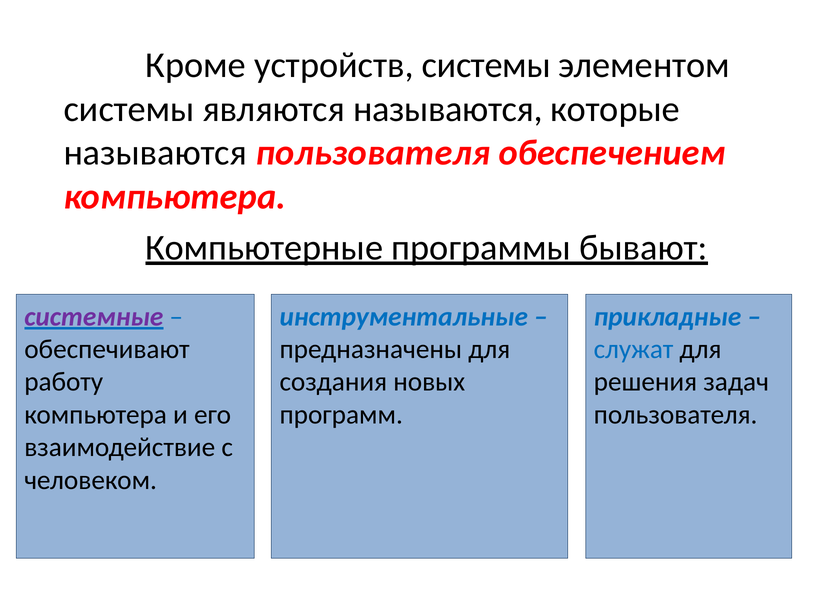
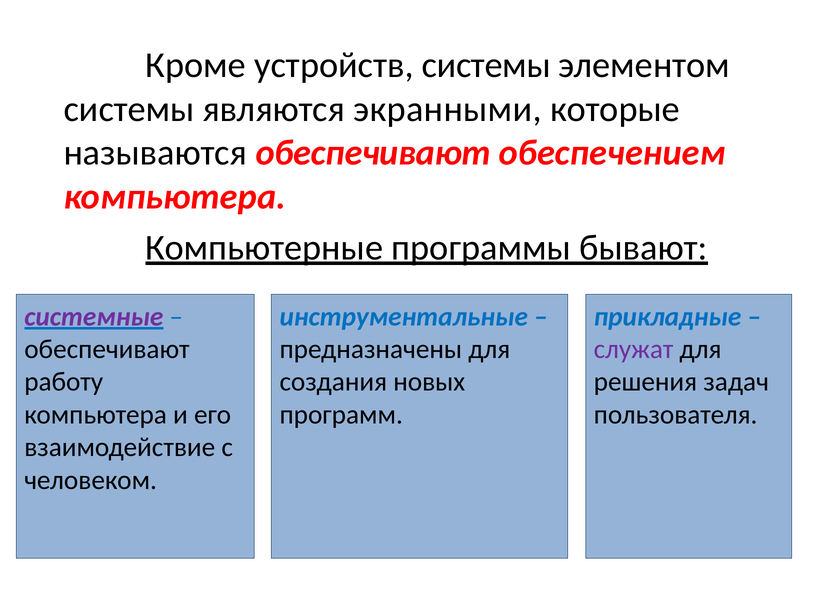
являются называются: называются -> экранными (448, 109)
называются пользователя: пользователя -> обеспечивают (373, 153)
служат colour: blue -> purple (634, 349)
